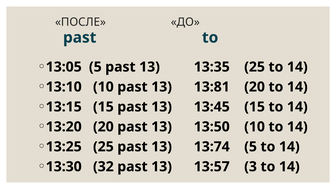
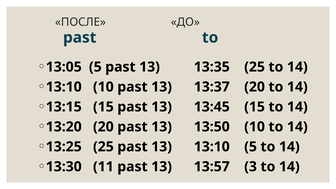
13:81: 13:81 -> 13:37 (212, 87)
13 13:74: 13:74 -> 13:10 (212, 147)
32: 32 -> 11 (103, 167)
